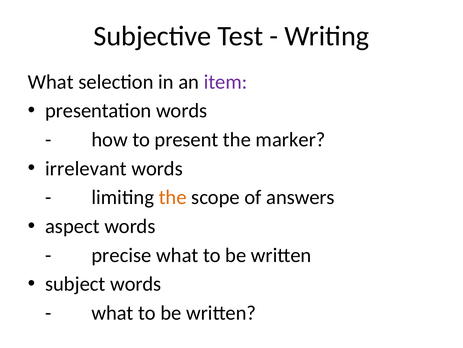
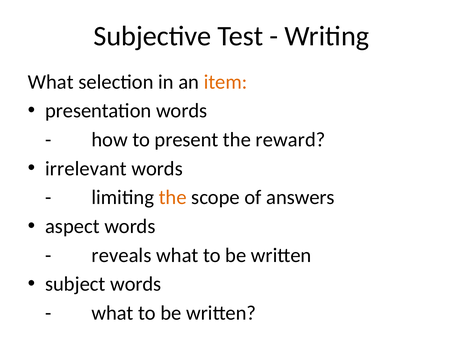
item colour: purple -> orange (226, 82)
marker: marker -> reward (291, 139)
precise: precise -> reveals (121, 255)
